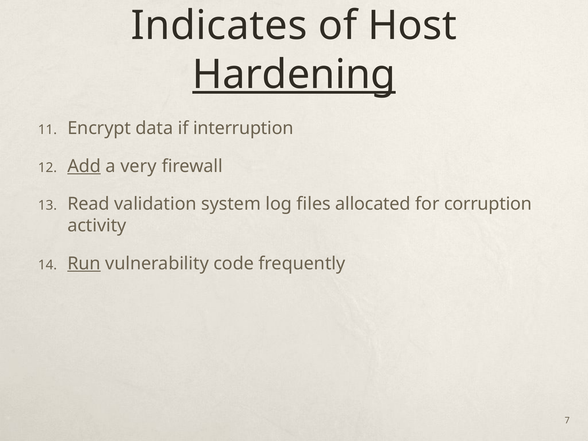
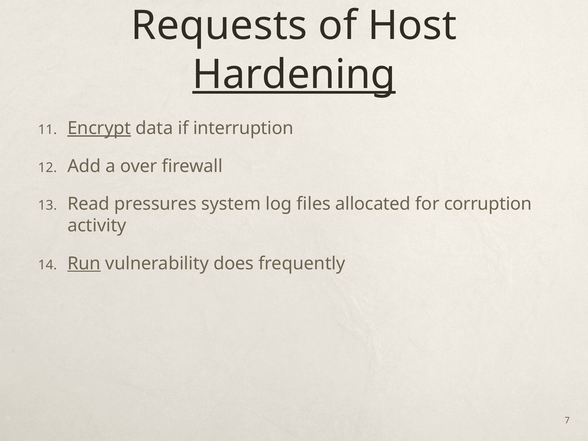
Indicates: Indicates -> Requests (219, 26)
Encrypt underline: none -> present (99, 128)
Add underline: present -> none (84, 166)
very: very -> over (139, 166)
validation: validation -> pressures (155, 204)
code: code -> does (234, 263)
